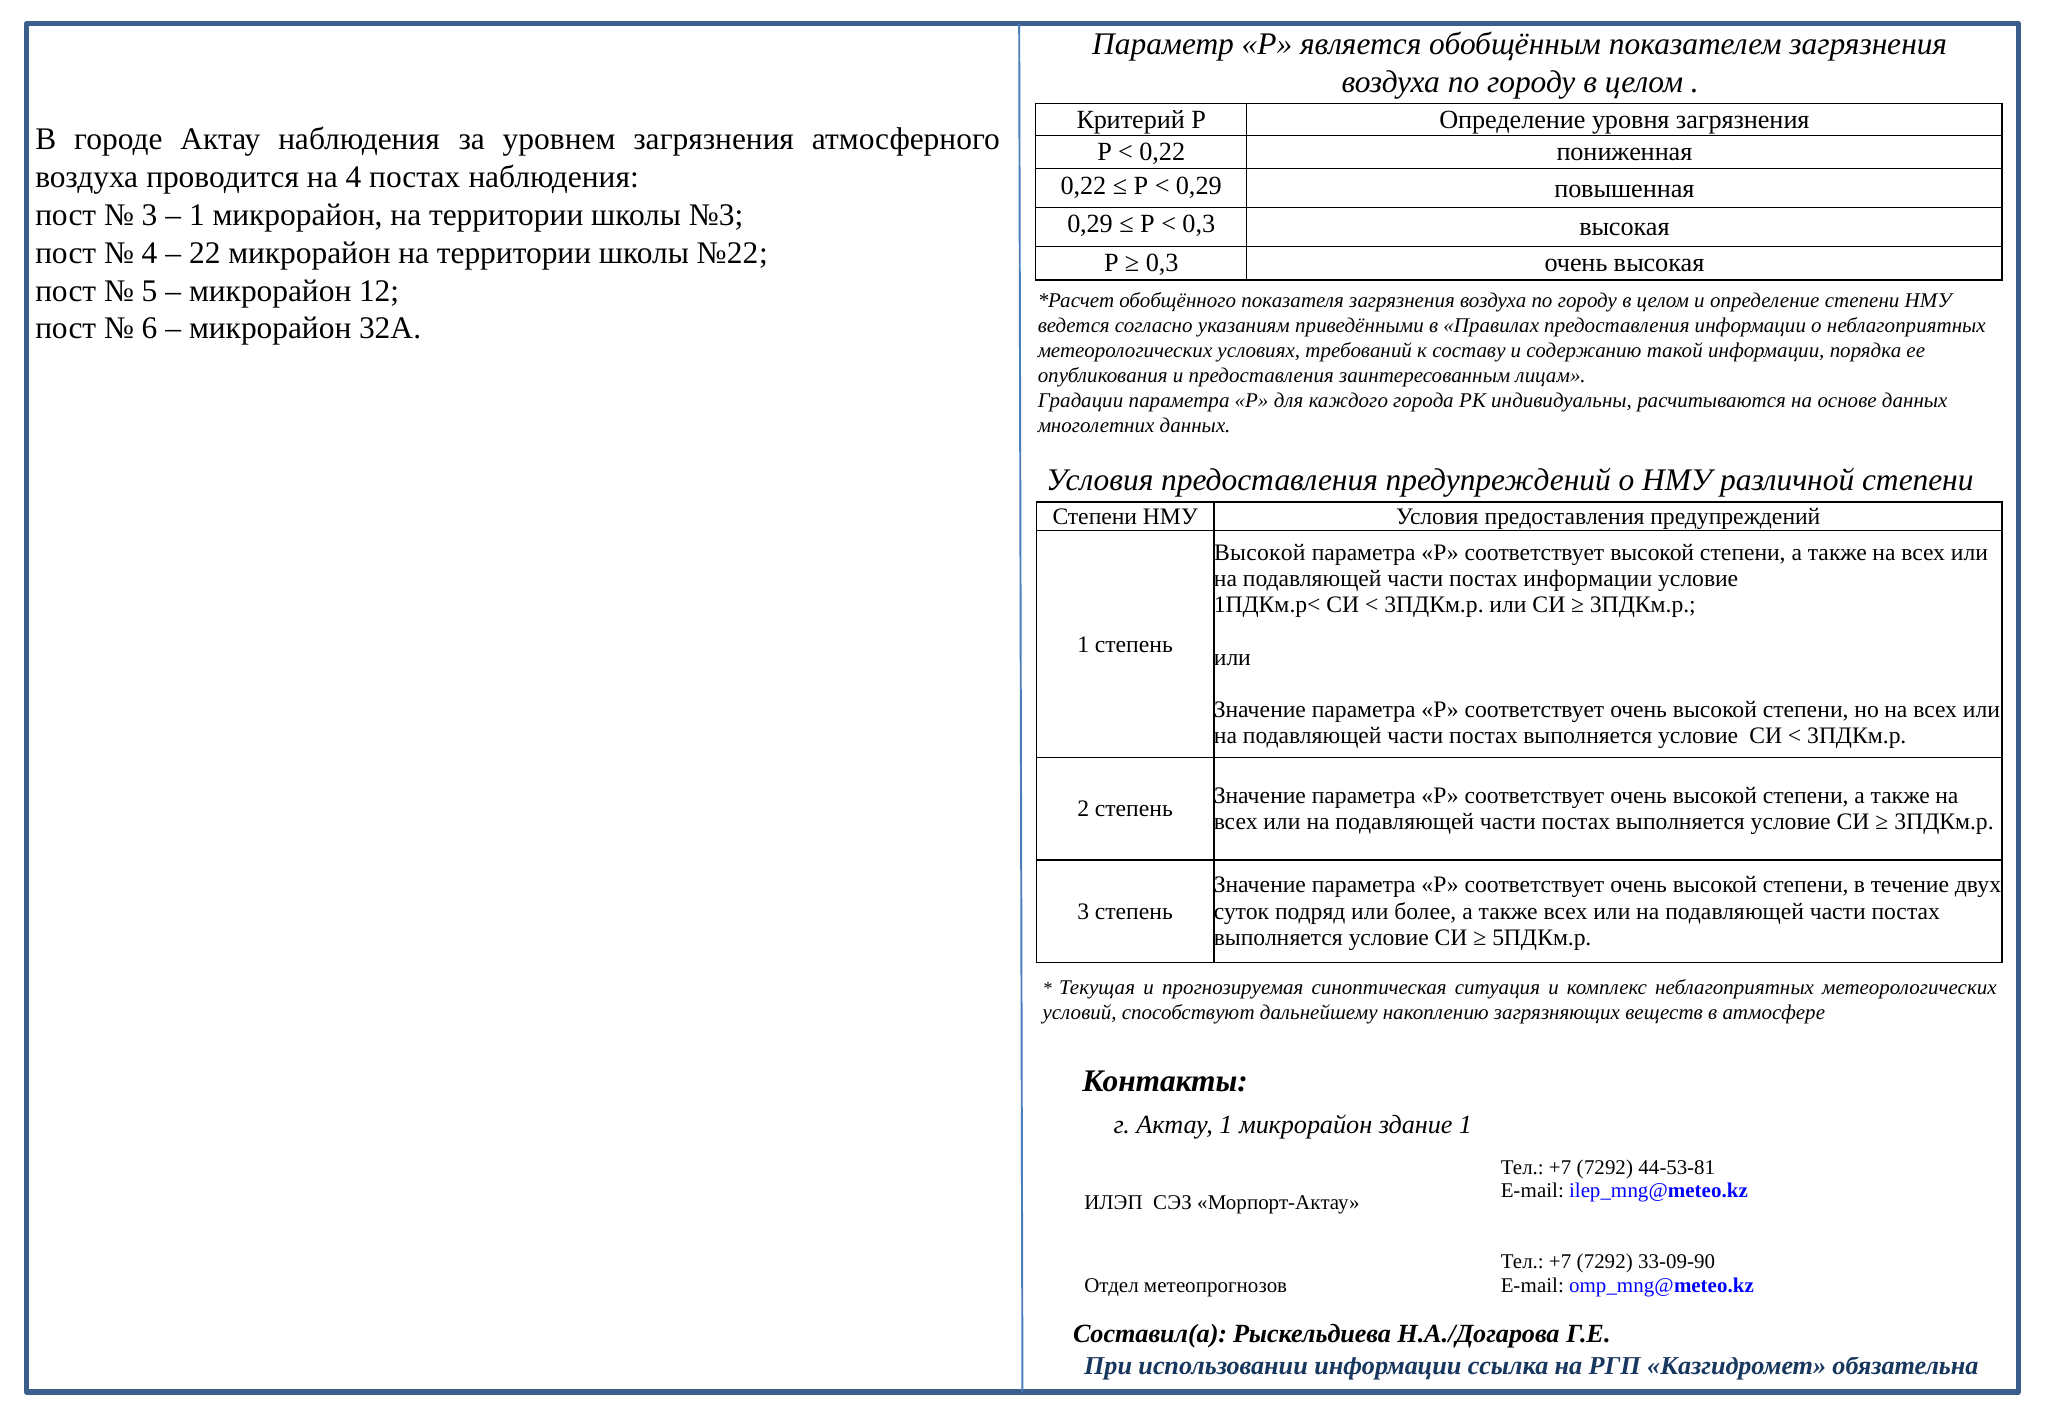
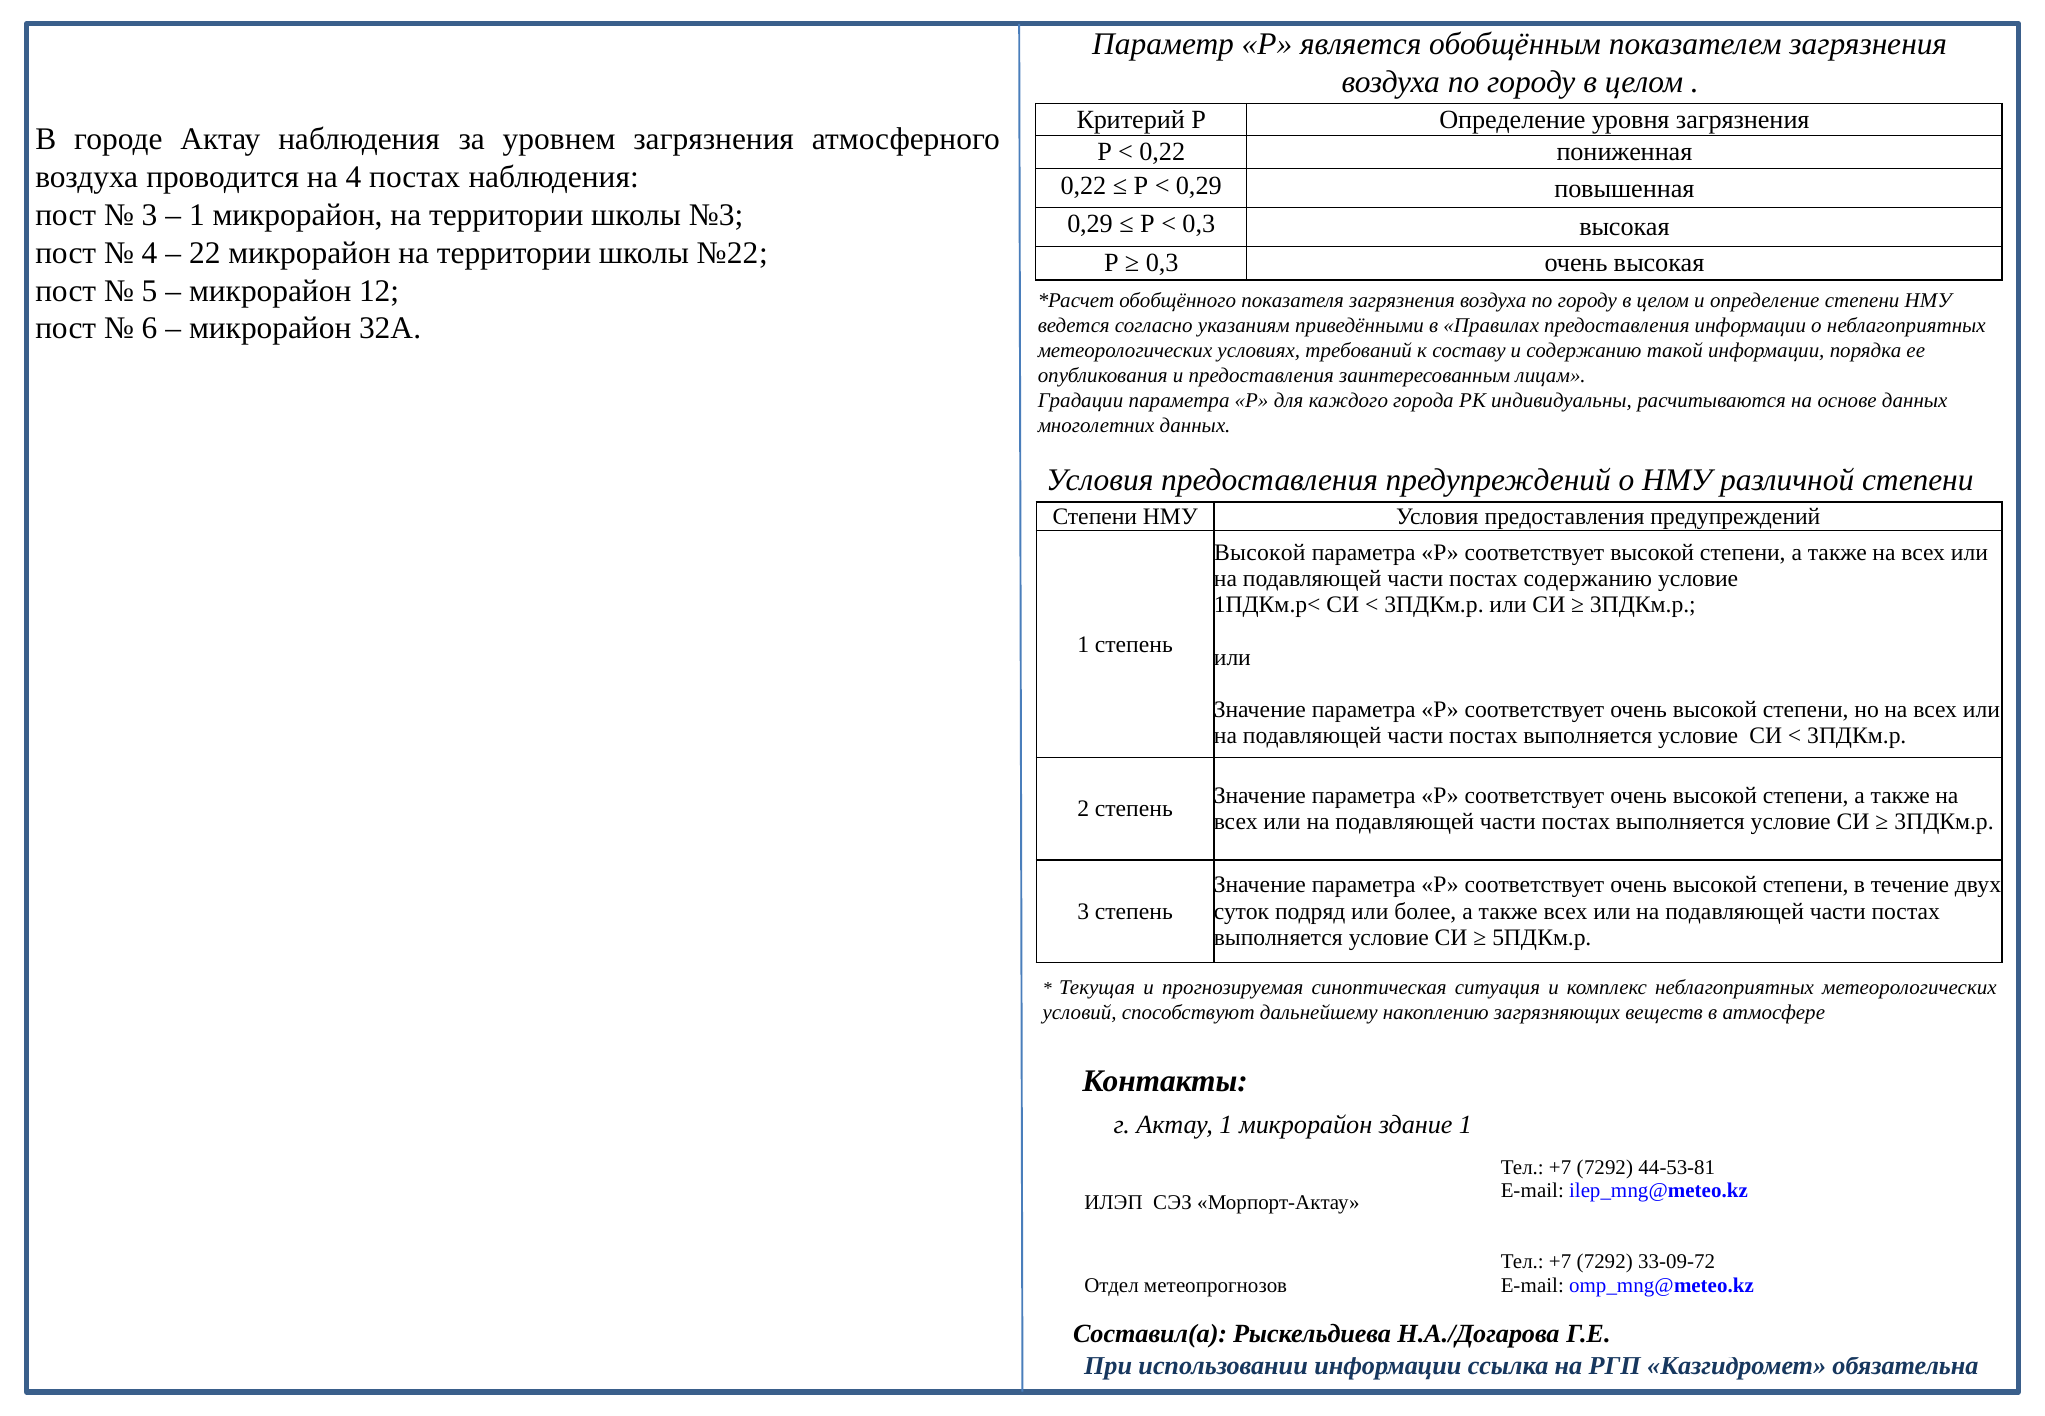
постах информации: информации -> содержанию (1588, 579)
33-09-90: 33-09-90 -> 33-09-72 (1677, 1262)
